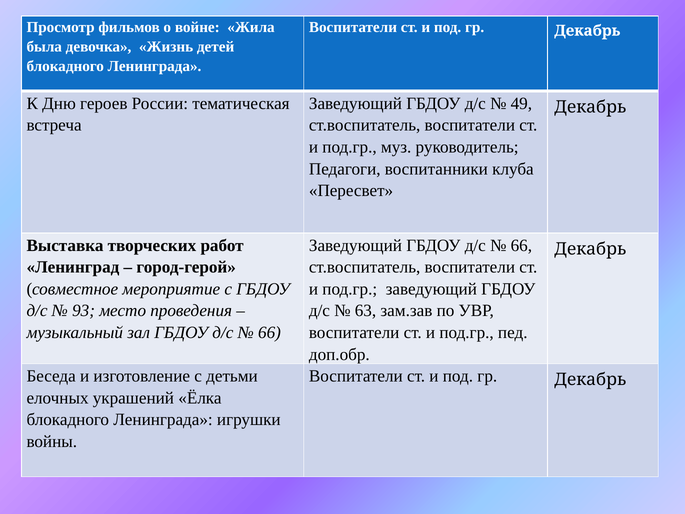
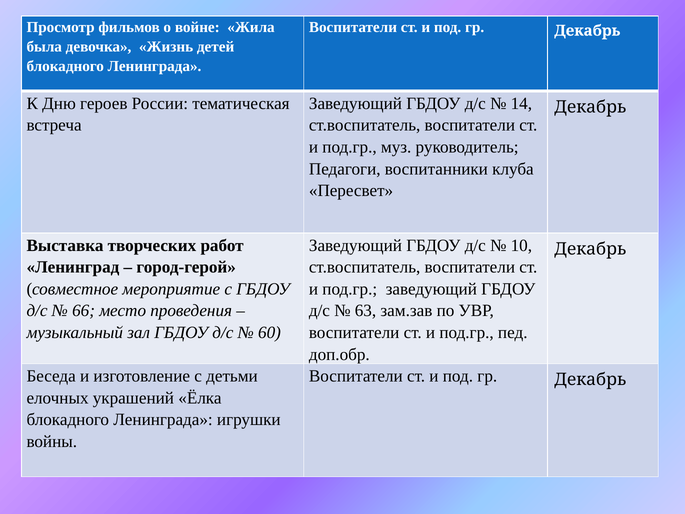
49: 49 -> 14 (521, 103)
66: 66 -> 10 (521, 245)
93: 93 -> 66 (84, 311)
66: 66 -> 60 (269, 332)
